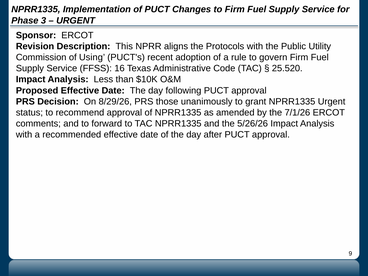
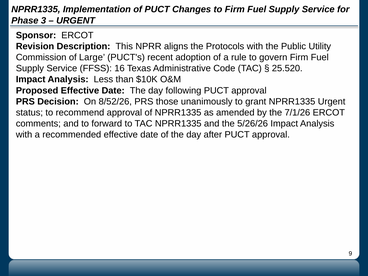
Using: Using -> Large (92, 57)
8/29/26: 8/29/26 -> 8/52/26 (115, 102)
